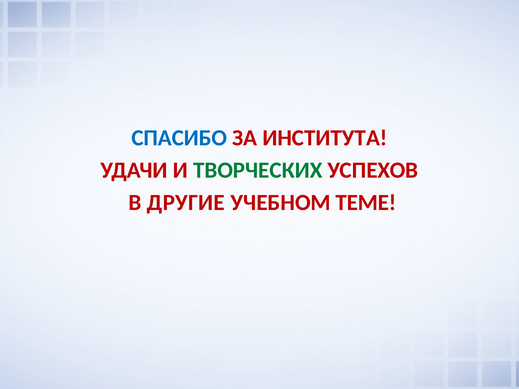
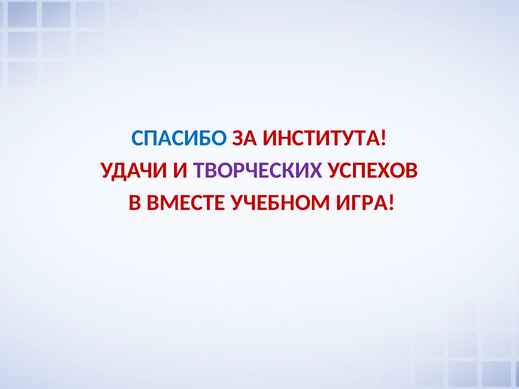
ТВОРЧЕСКИХ colour: green -> purple (258, 170)
ДРУГИЕ: ДРУГИЕ -> ВМЕСТЕ (186, 203)
ТЕМЕ: ТЕМЕ -> ИГРА (366, 203)
